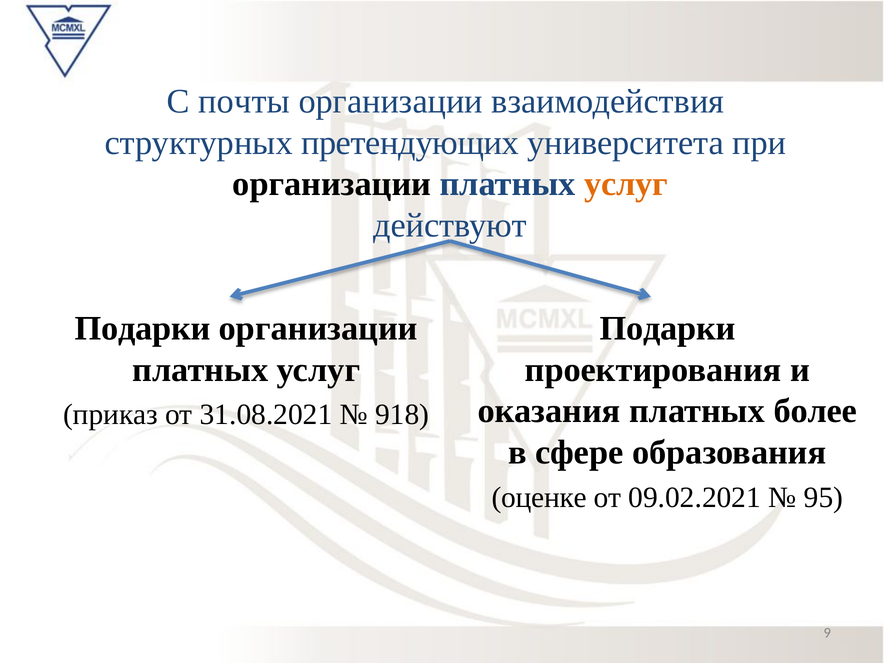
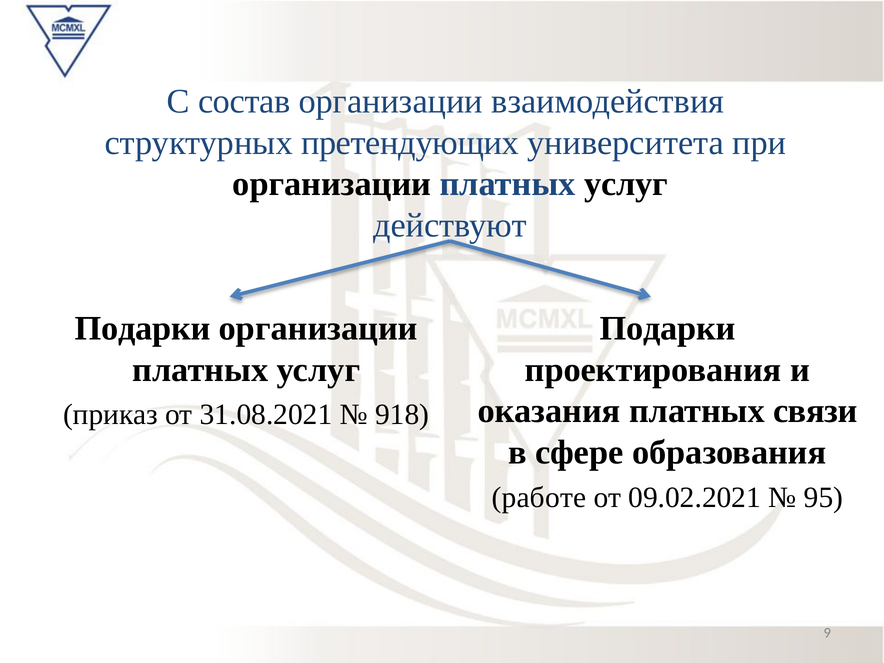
почты: почты -> состав (244, 101)
услуг colour: orange -> black (626, 184)
более: более -> связи (815, 411)
оценке: оценке -> работе (539, 497)
